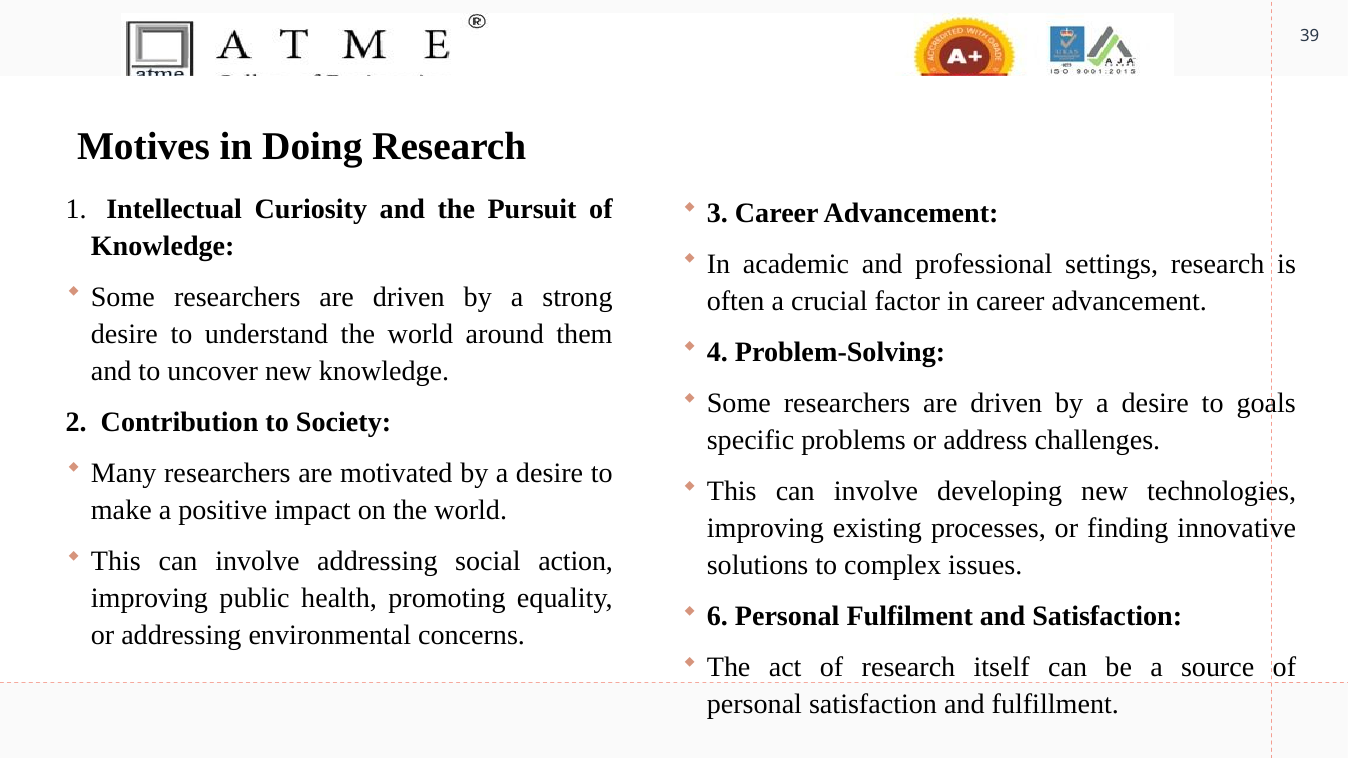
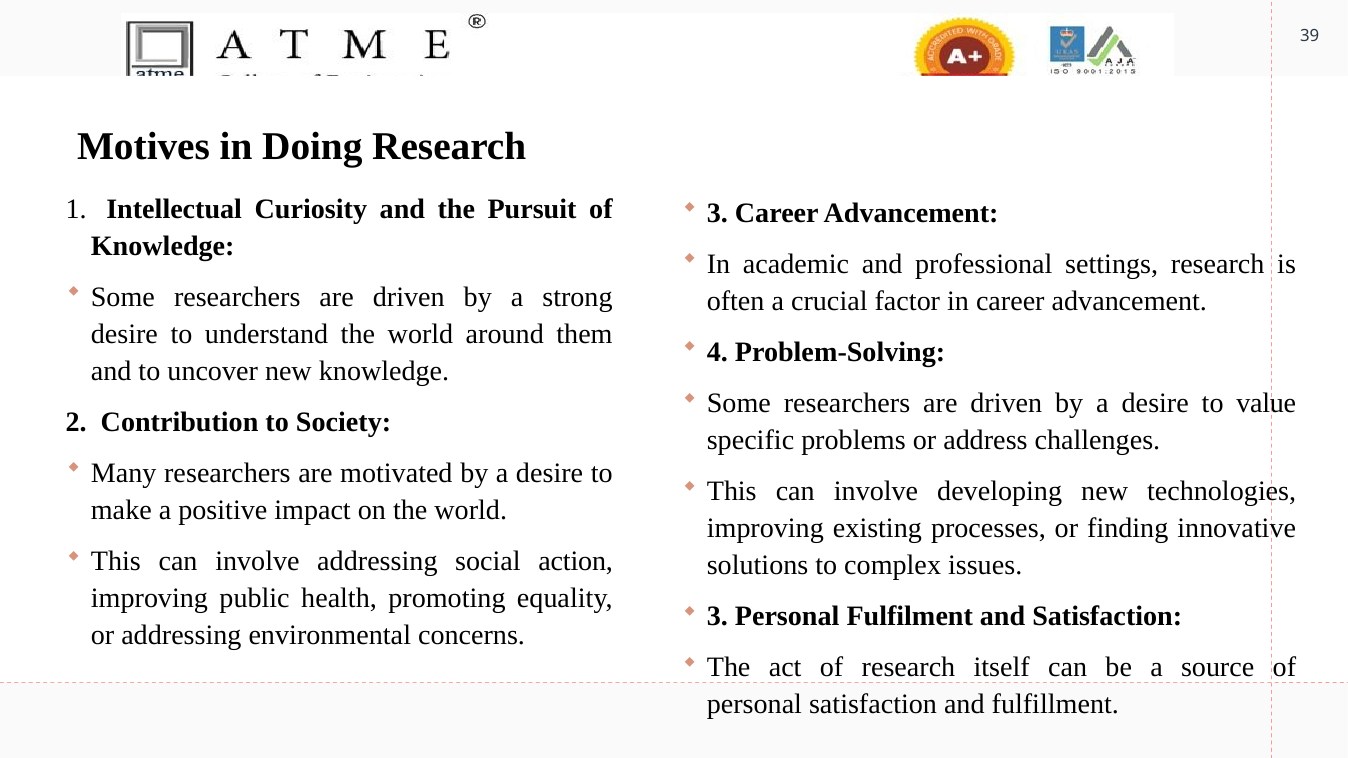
goals: goals -> value (1266, 403)
6: 6 -> 3 (717, 617)
